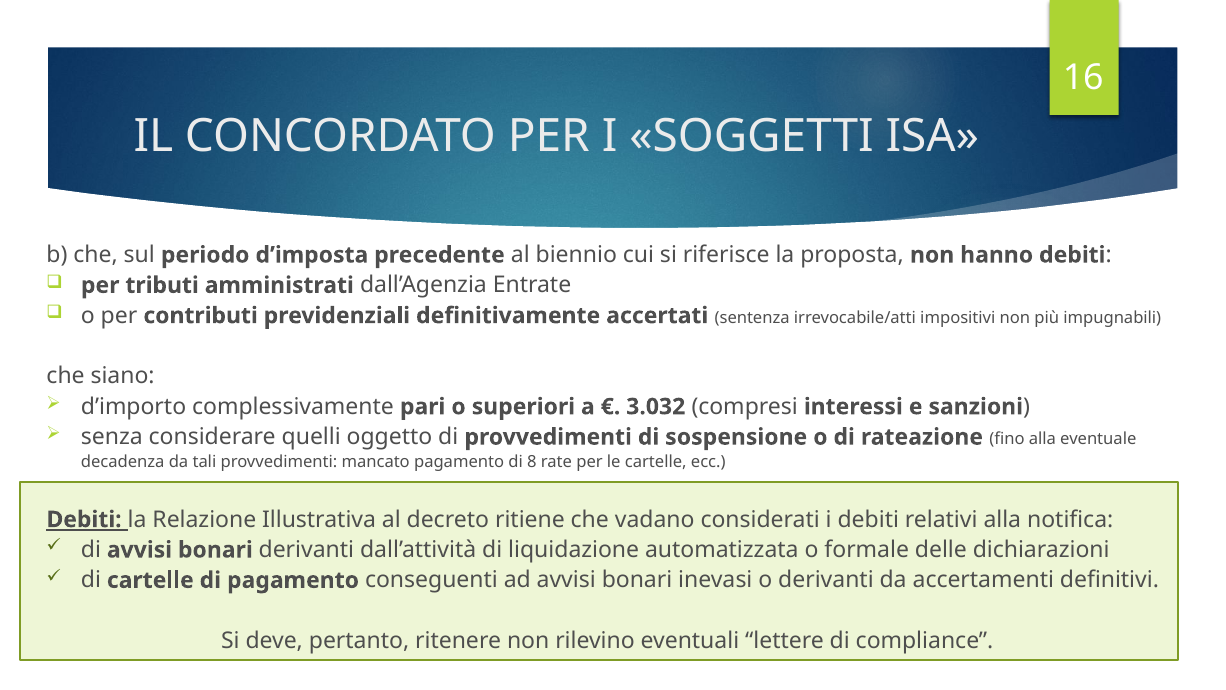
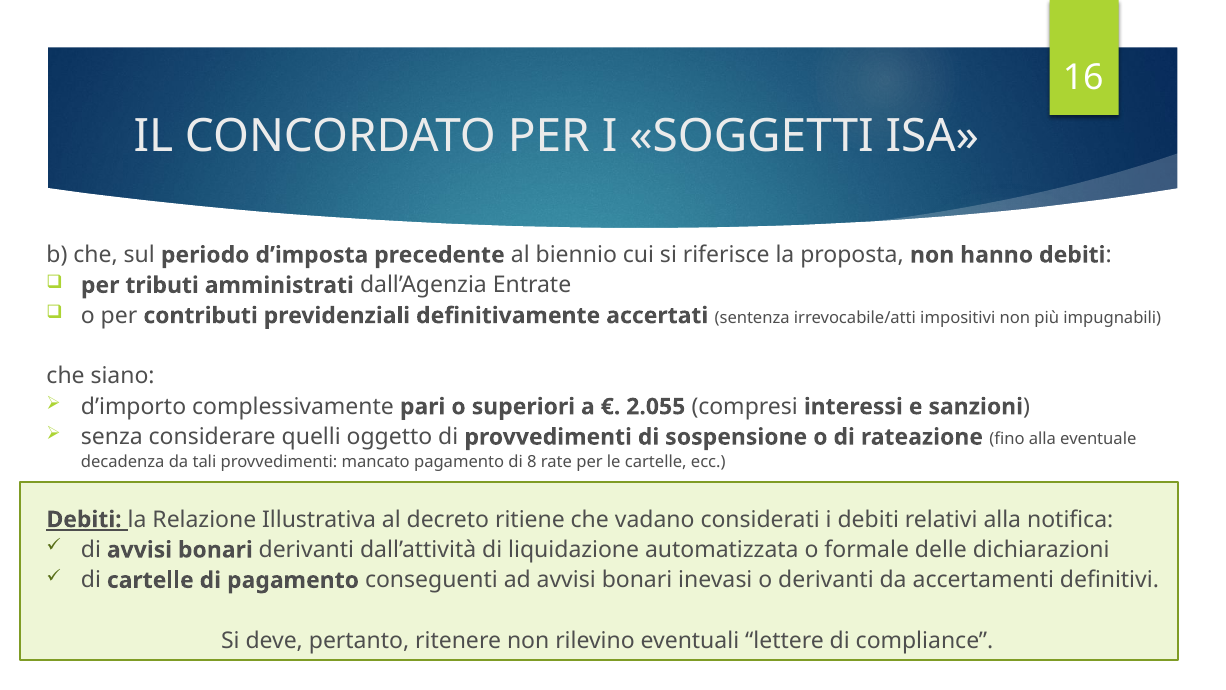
3.032: 3.032 -> 2.055 (656, 406)
